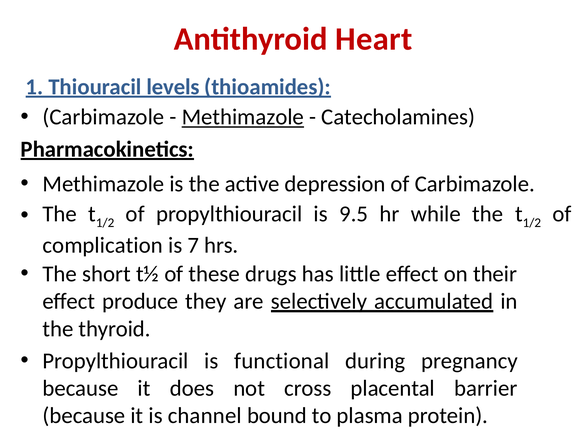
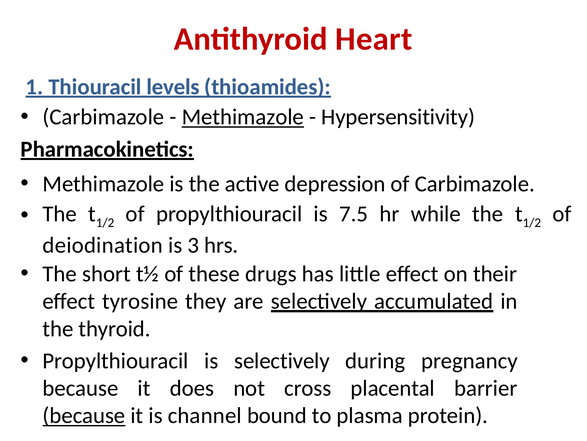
Catecholamines: Catecholamines -> Hypersensitivity (398, 117)
9.5: 9.5 -> 7.5 (354, 214)
complication: complication -> deiodination (103, 245)
7: 7 -> 3 (193, 245)
produce: produce -> tyrosine (140, 301)
is functional: functional -> selectively (282, 360)
because underline: none -> present (84, 415)
